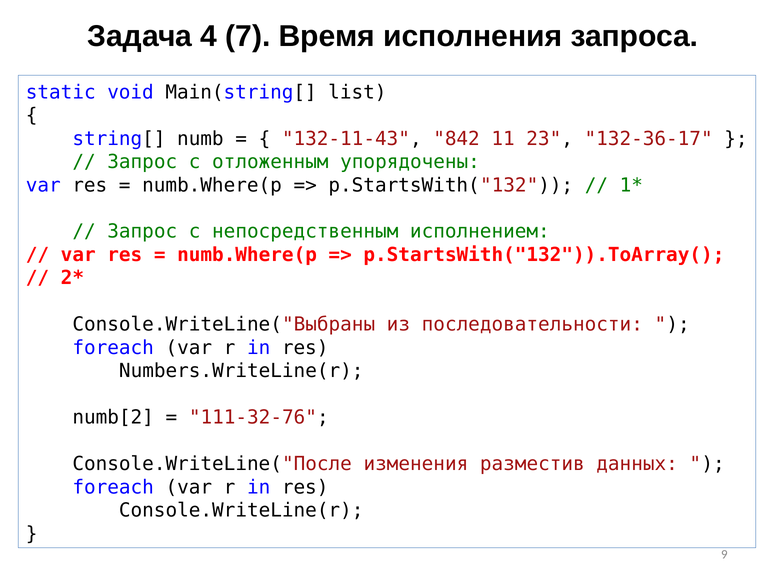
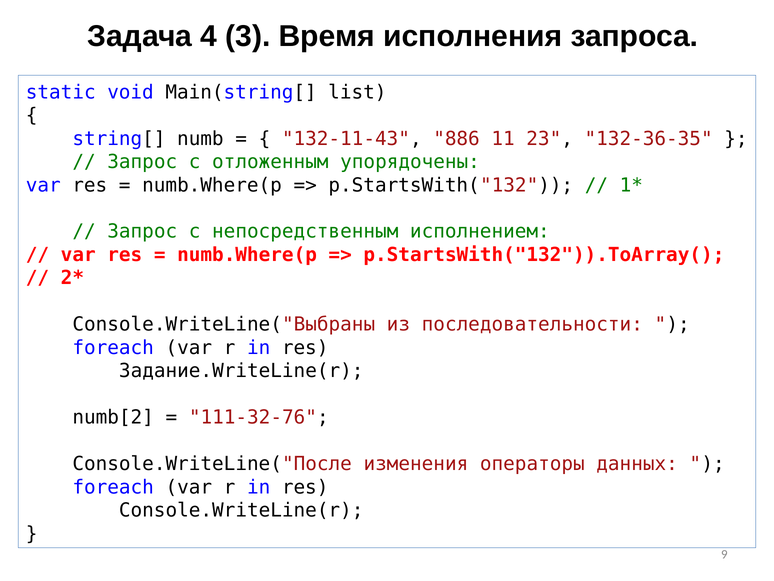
7: 7 -> 3 (248, 36)
842: 842 -> 886 (457, 139)
132-36-17: 132-36-17 -> 132-36-35 (649, 139)
Numbers.WriteLine(r: Numbers.WriteLine(r -> Задание.WriteLine(r (241, 371)
разместив: разместив -> операторы (532, 464)
